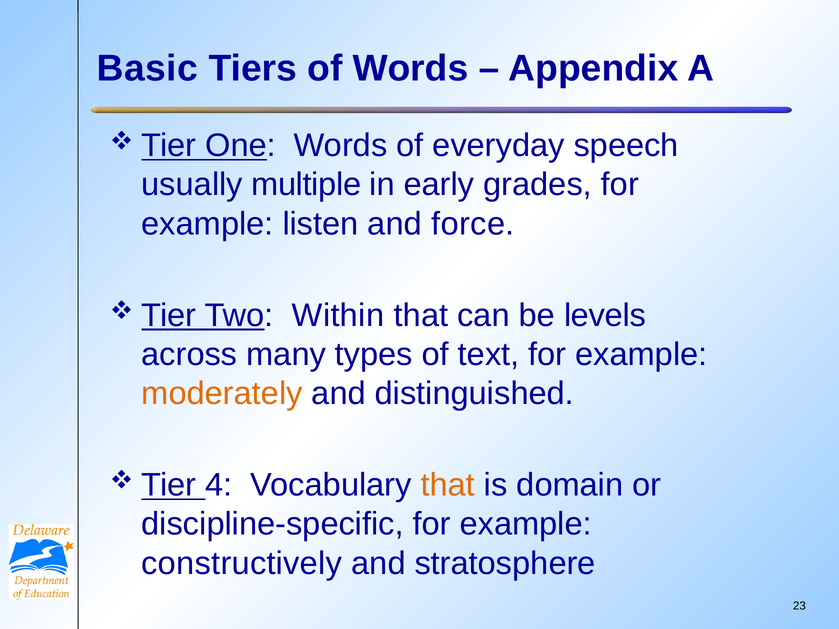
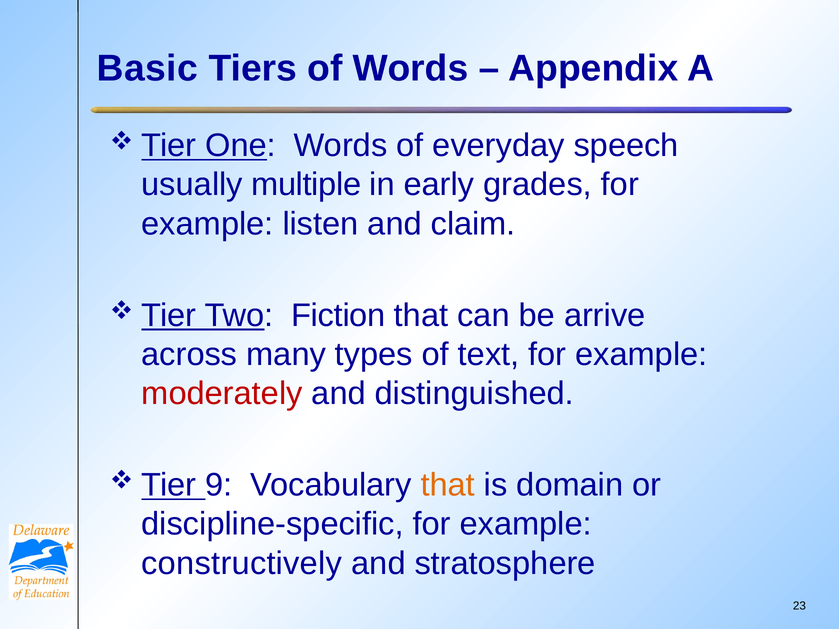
force: force -> claim (473, 224)
Within: Within -> Fiction (338, 315)
levels: levels -> arrive (605, 315)
moderately colour: orange -> red (222, 394)
4: 4 -> 9 (219, 485)
